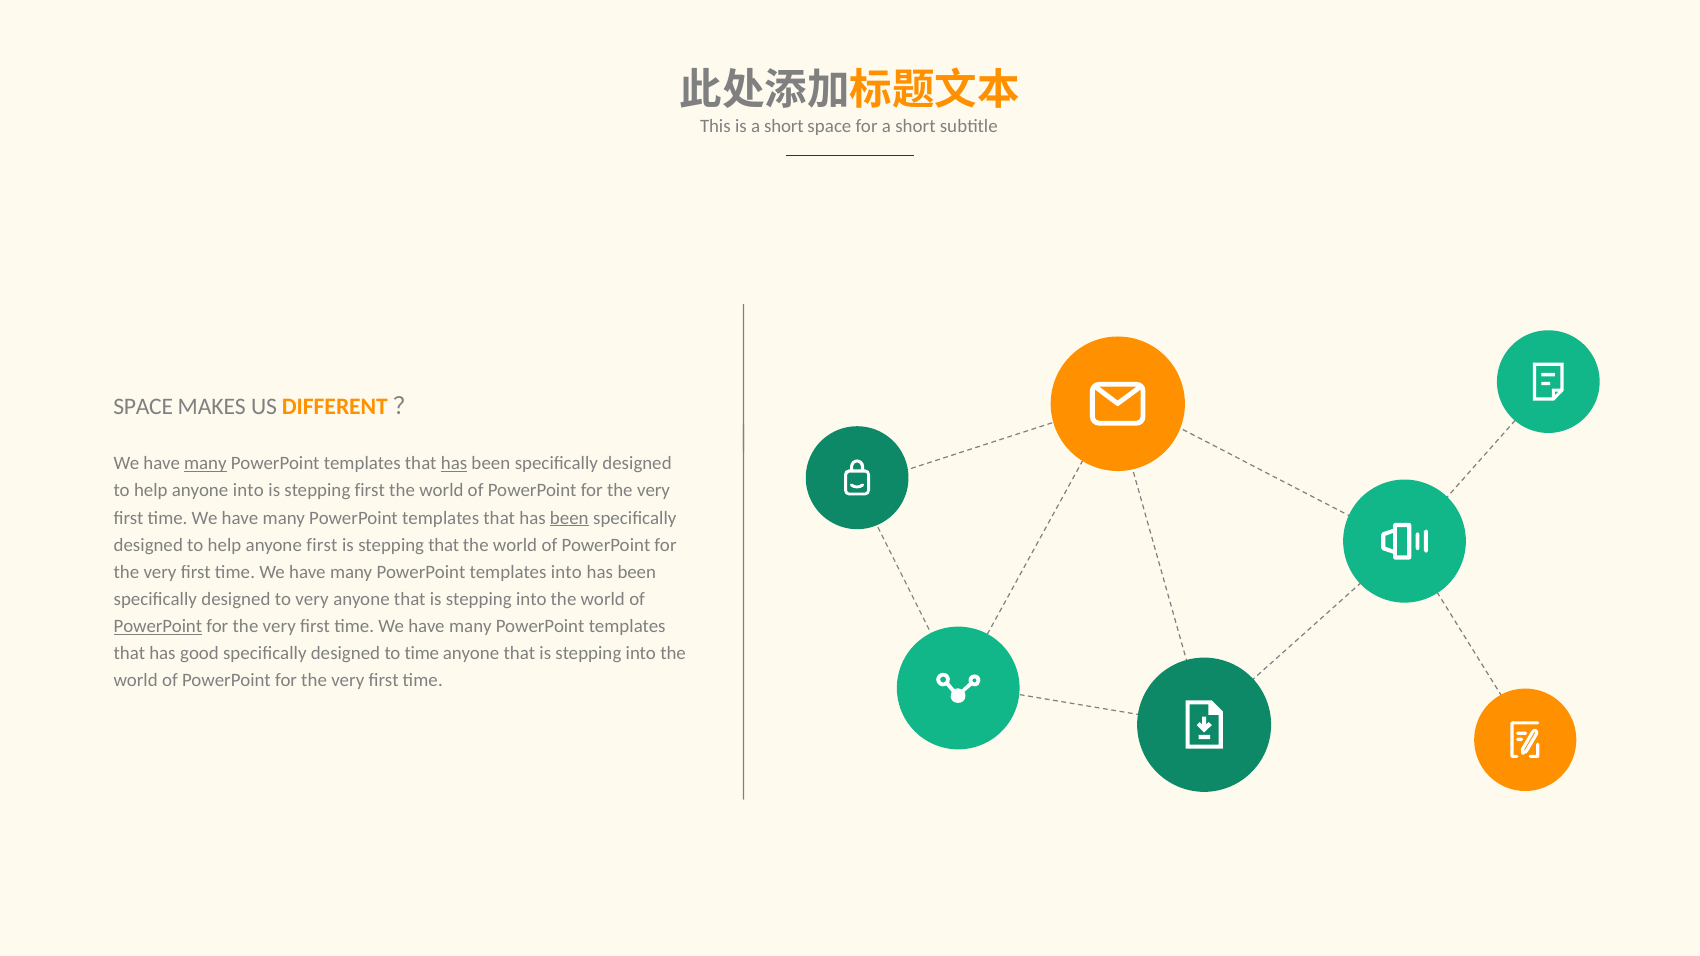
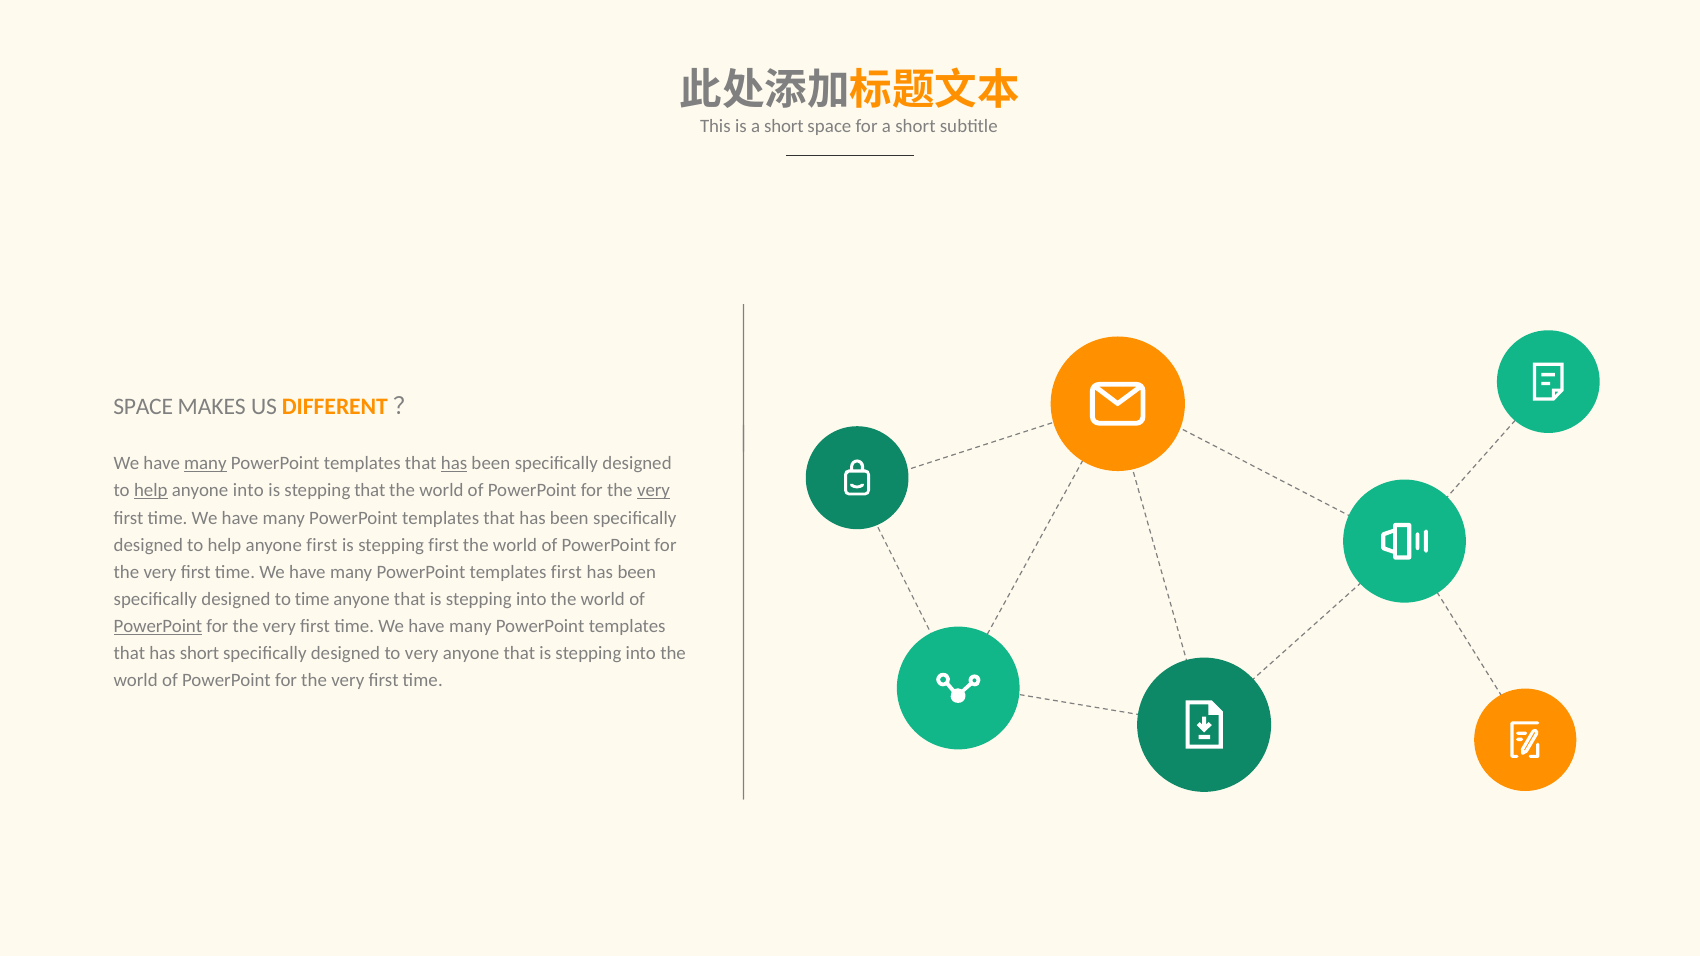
help underline: none -> present (151, 491)
stepping first: first -> that (370, 491)
very underline: none -> present (654, 491)
been underline: present -> none (569, 518)
stepping that: that -> first (444, 545)
templates into: into -> first (566, 572)
to very: very -> time (312, 599)
has good: good -> short (200, 653)
to time: time -> very (422, 653)
